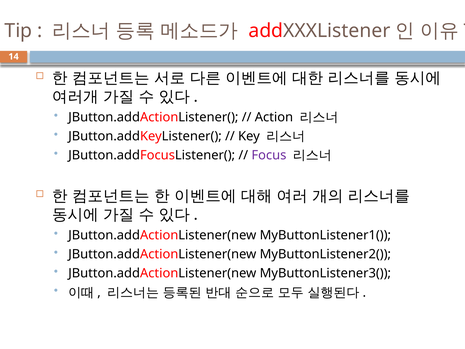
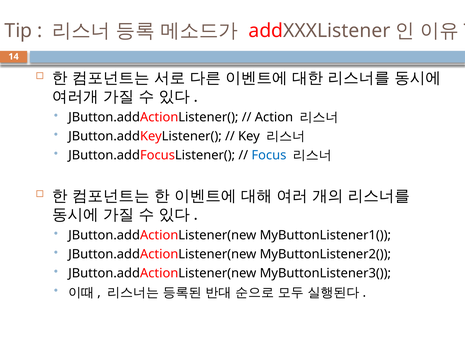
Focus colour: purple -> blue (269, 155)
